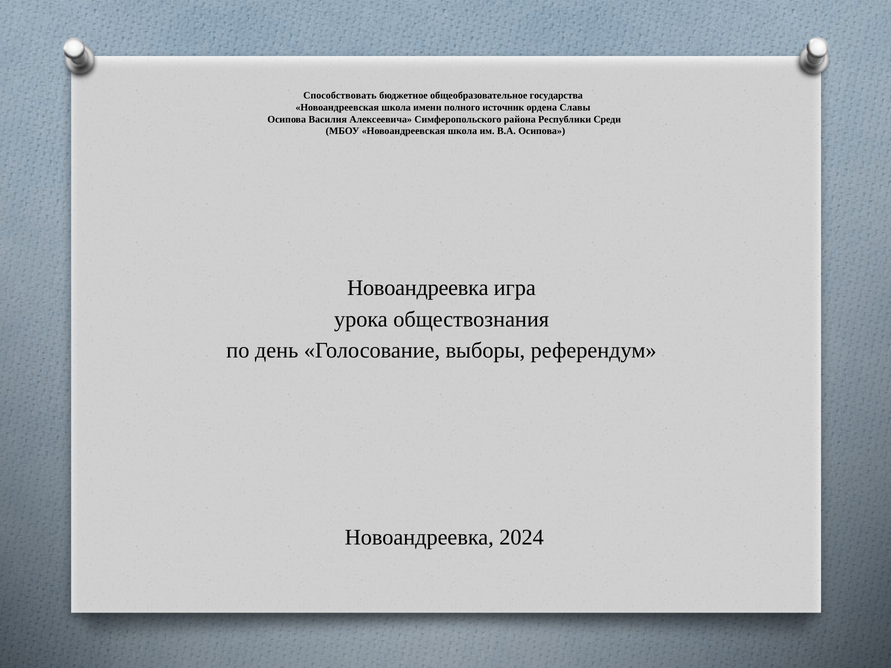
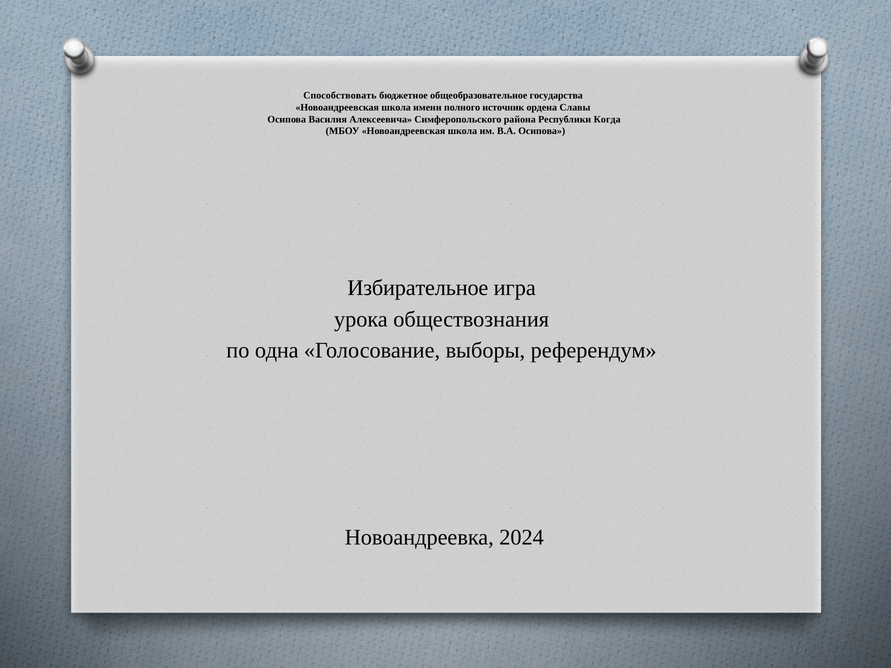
Среди: Среди -> Когда (607, 119)
Новоандреевка: Новоандреевка -> Избирательное (418, 288)
день: день -> одна (277, 351)
